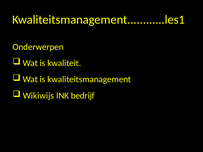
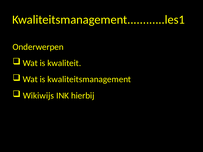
bedrijf: bedrijf -> hierbij (83, 96)
